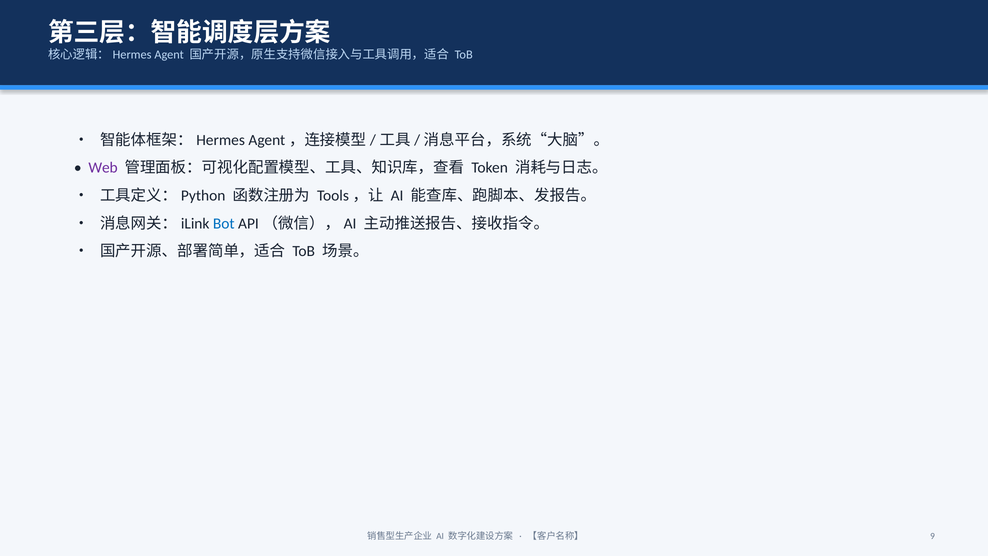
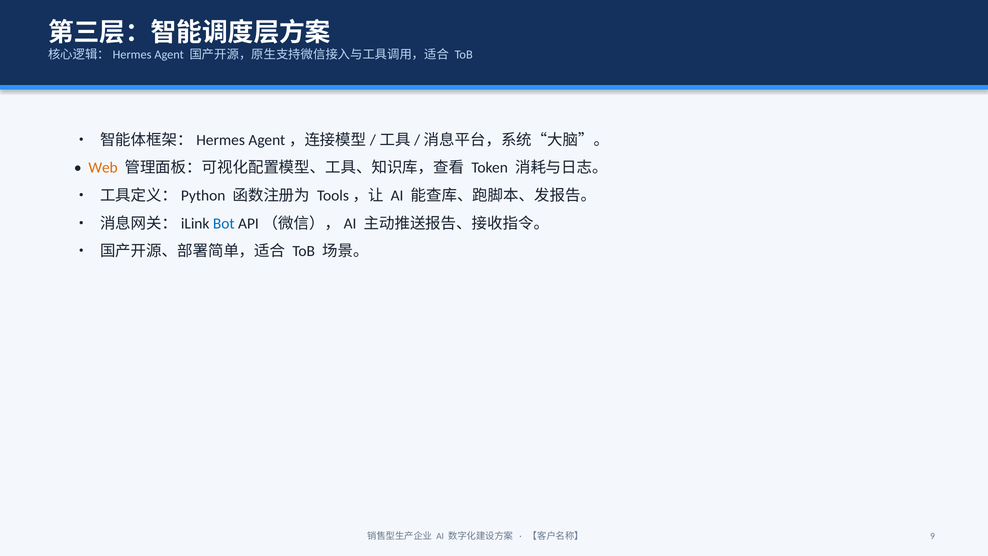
Web colour: purple -> orange (103, 168)
